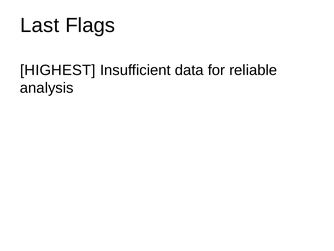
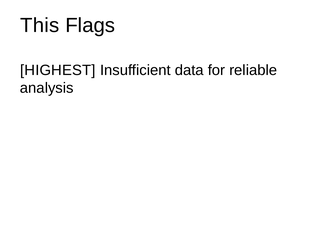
Last: Last -> This (40, 25)
